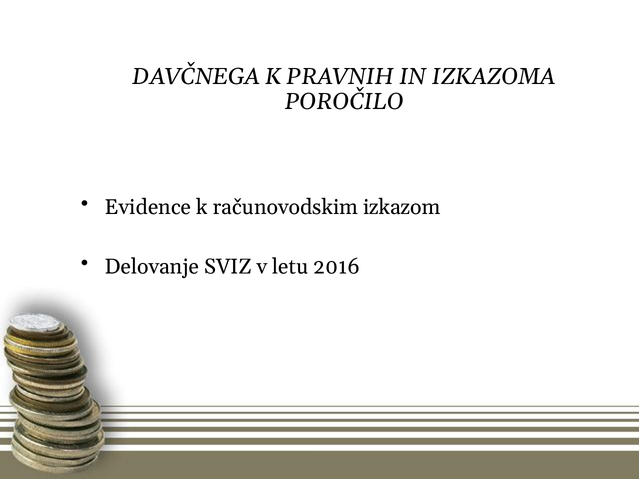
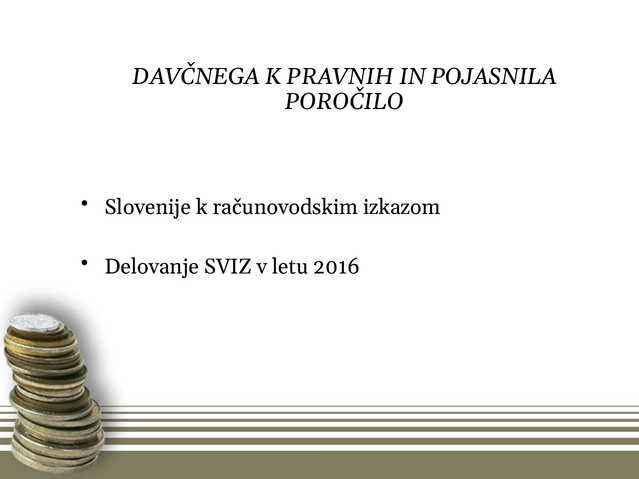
IZKAZOMA: IZKAZOMA -> POJASNILA (494, 77)
Evidence: Evidence -> Slovenije (148, 207)
